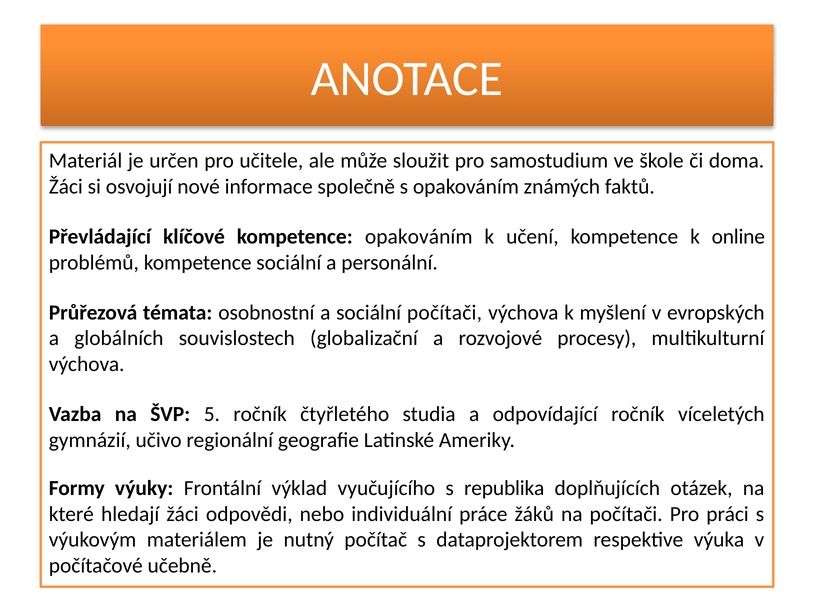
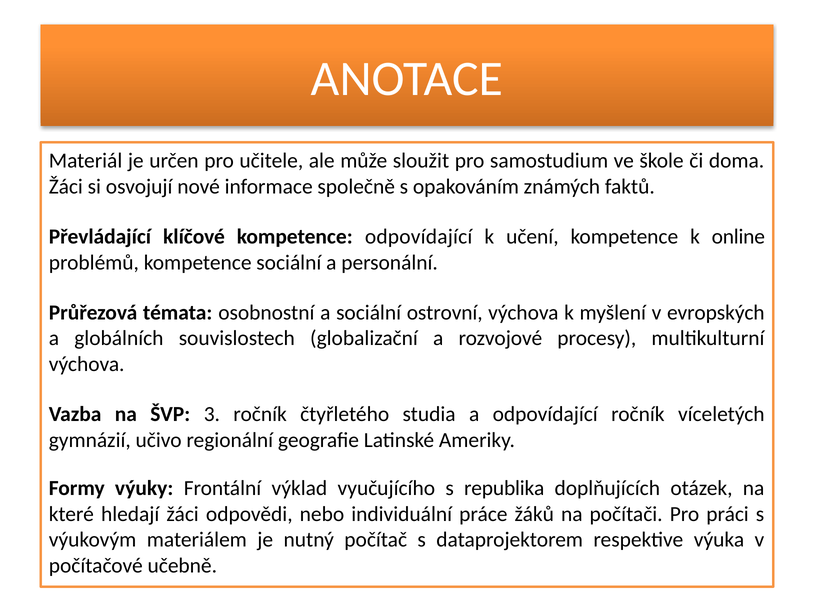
kompetence opakováním: opakováním -> odpovídající (419, 237)
sociální počítači: počítači -> ostrovní (445, 313)
5: 5 -> 3 (212, 415)
